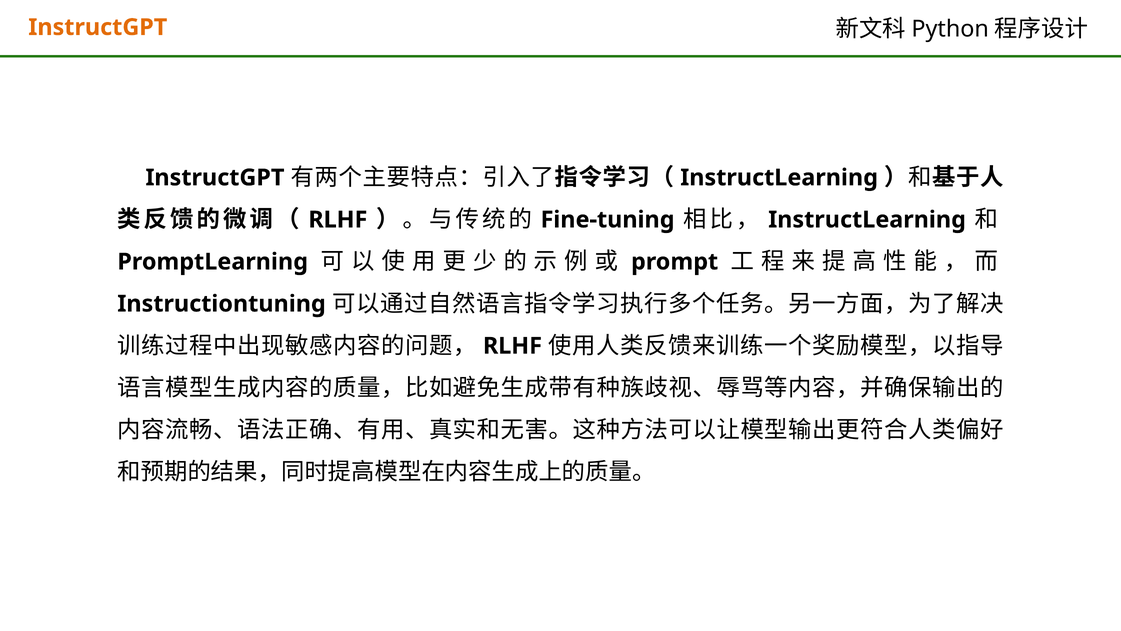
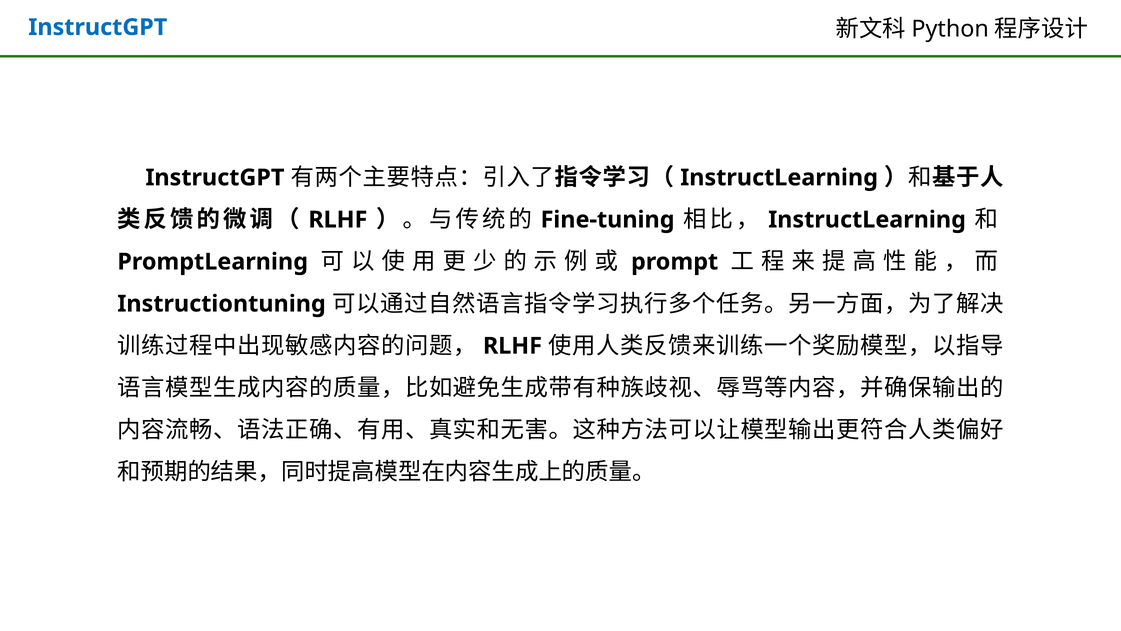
InstructGPT colour: orange -> blue (98, 27)
